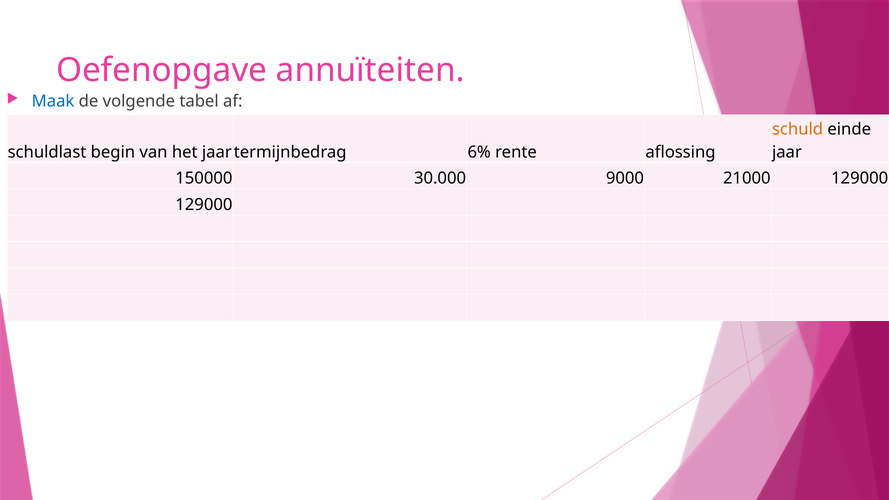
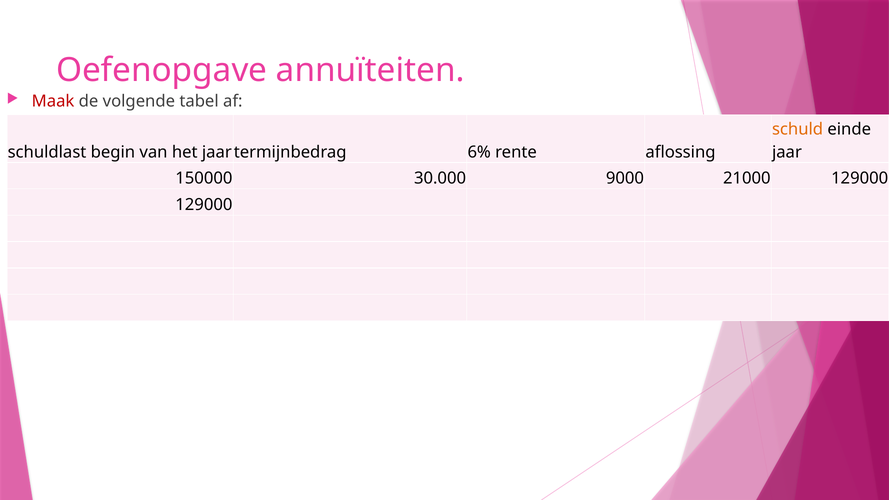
Maak colour: blue -> red (53, 101)
